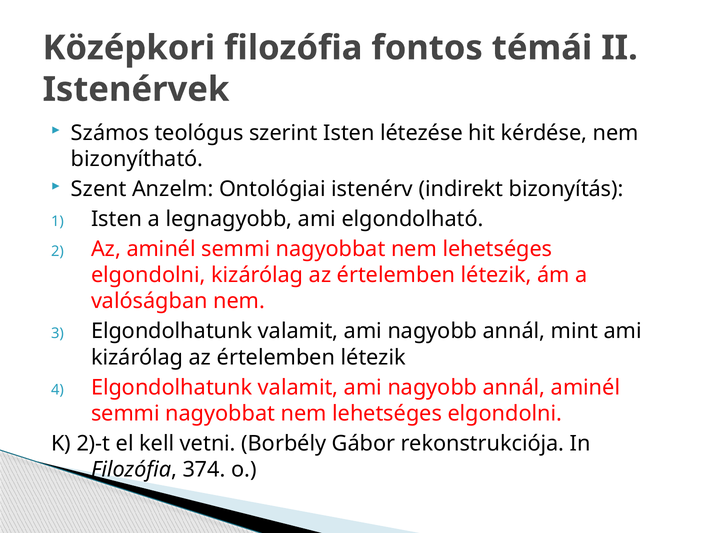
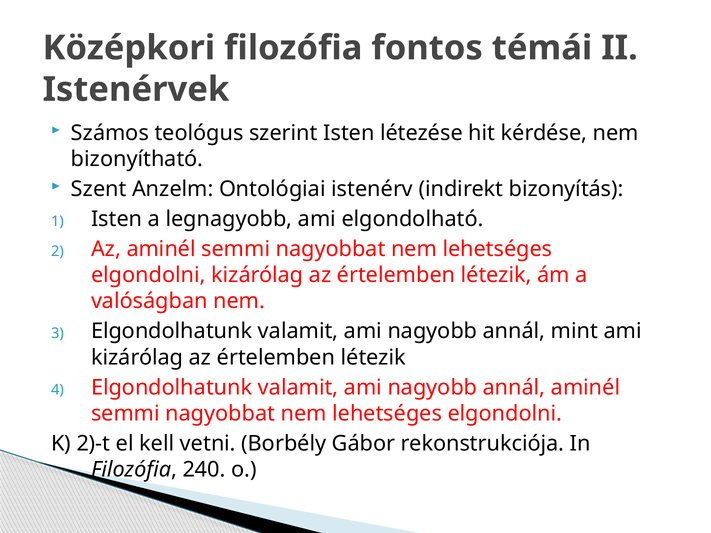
374: 374 -> 240 (204, 470)
